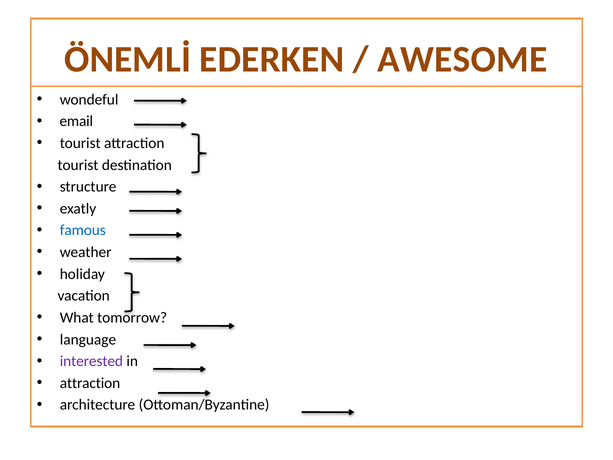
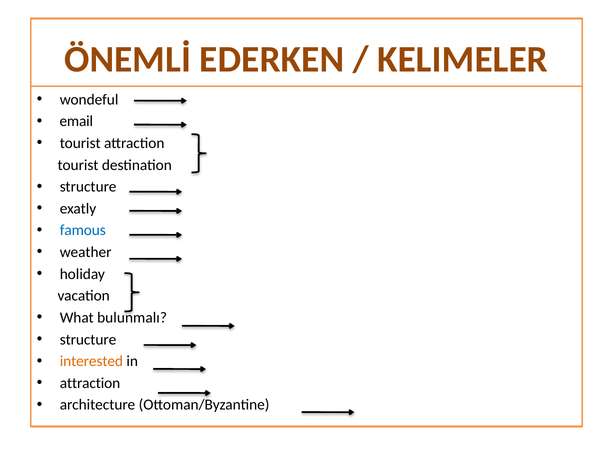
AWESOME: AWESOME -> KELIMELER (463, 59)
tomorrow: tomorrow -> bulunmalı (132, 317)
language: language -> structure (88, 339)
interested colour: purple -> orange (91, 361)
